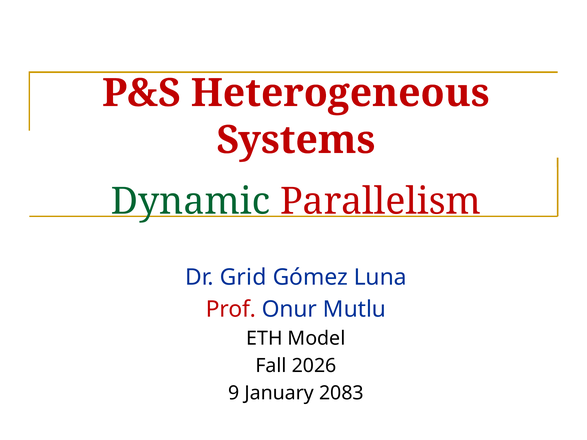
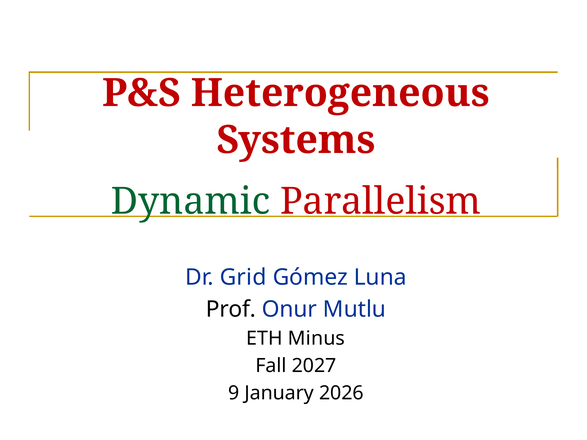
Prof colour: red -> black (231, 309)
Model: Model -> Minus (316, 339)
2026: 2026 -> 2027 (314, 366)
2083: 2083 -> 2026 (341, 393)
